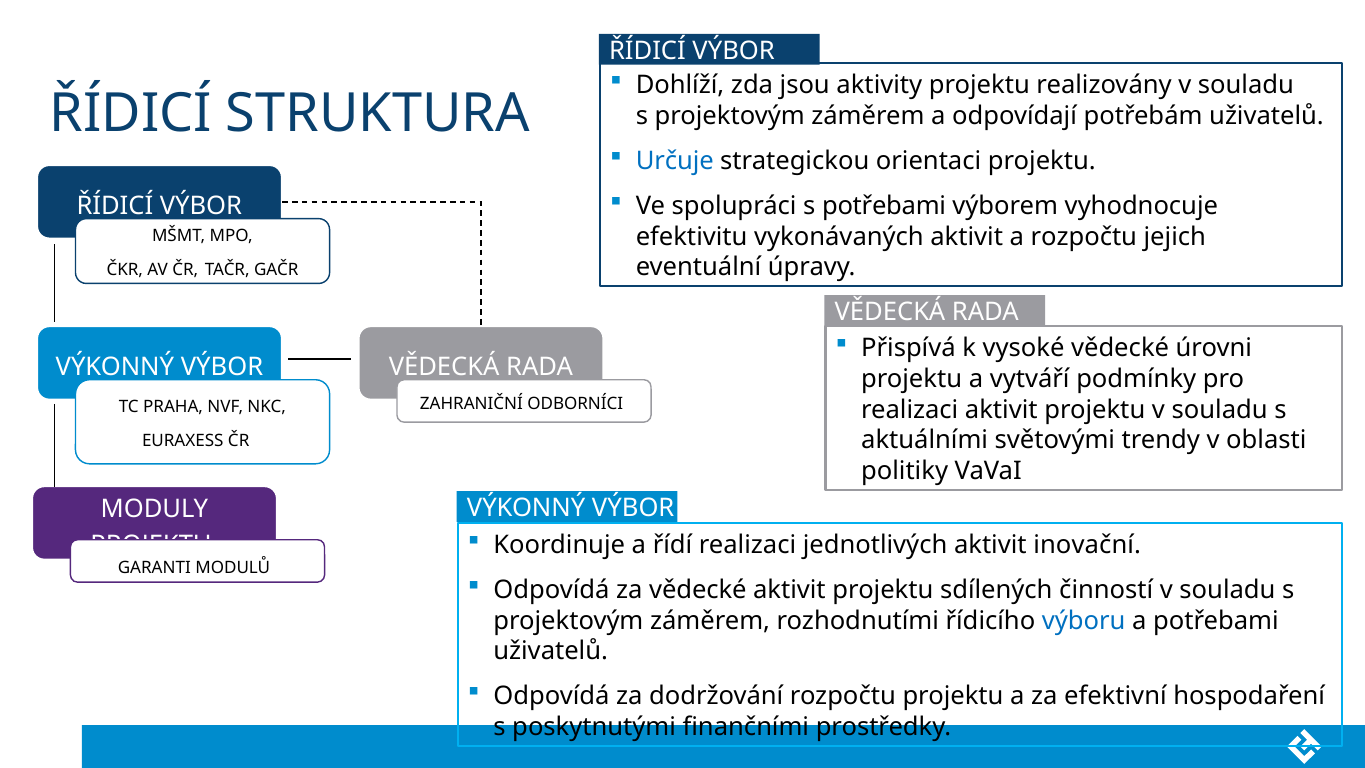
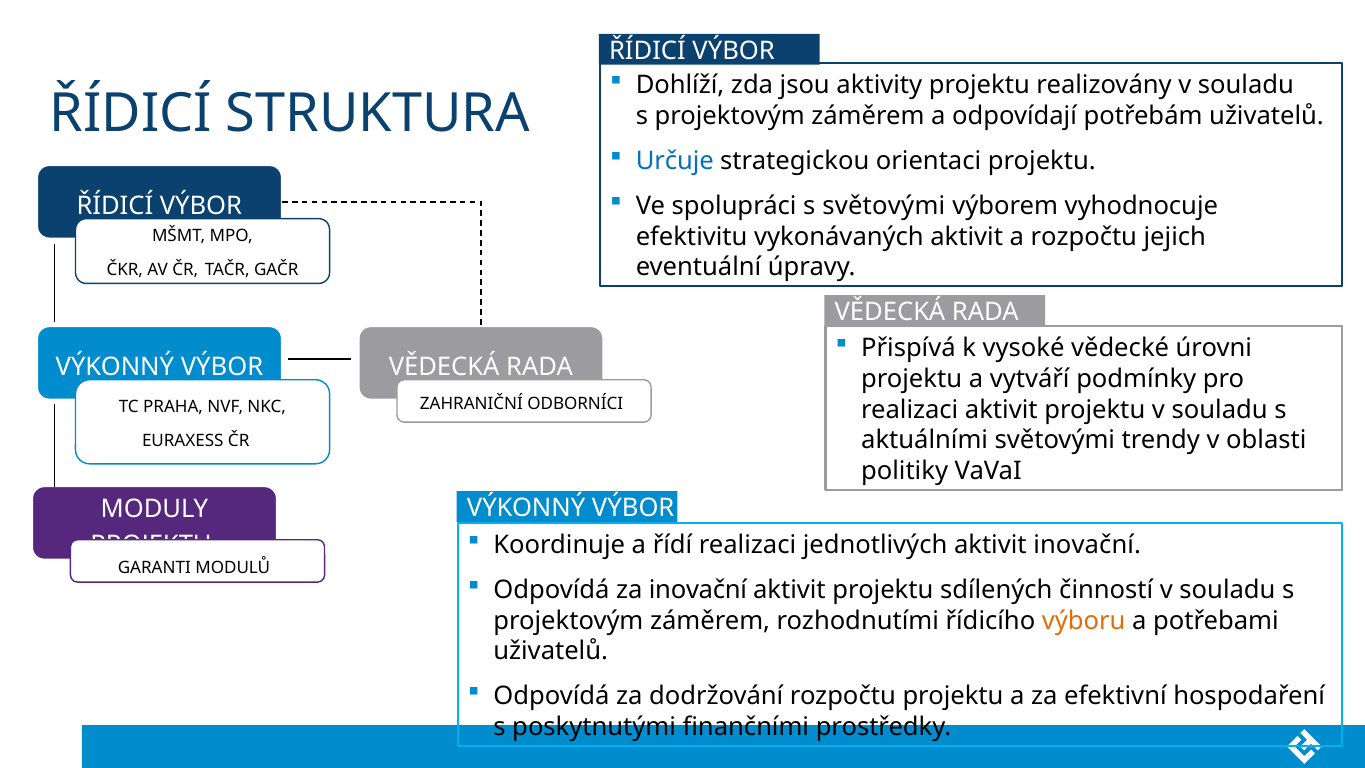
s potřebami: potřebami -> světovými (884, 206)
za vědecké: vědecké -> inovační (698, 590)
výboru colour: blue -> orange (1084, 621)
